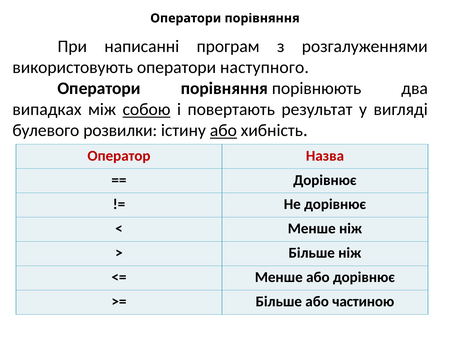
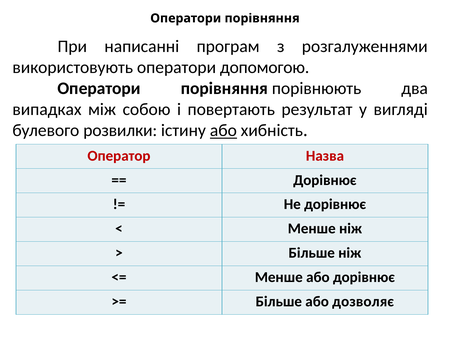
наступного: наступного -> допомогою (265, 67)
собою underline: present -> none (147, 110)
частиною: частиною -> дозволяє (363, 302)
